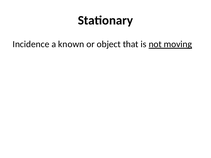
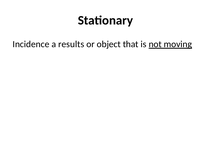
known: known -> results (71, 44)
